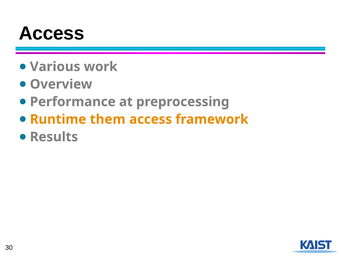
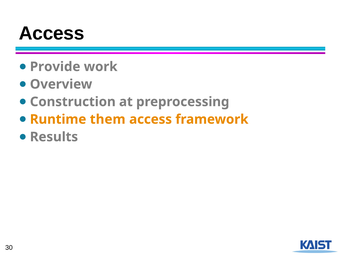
Various: Various -> Provide (55, 67)
Performance: Performance -> Construction (73, 102)
